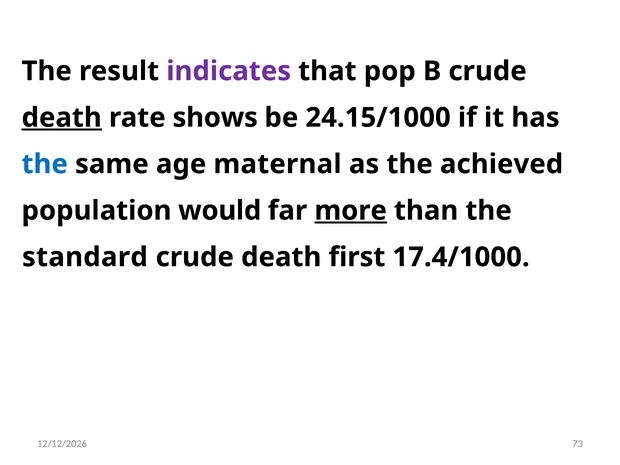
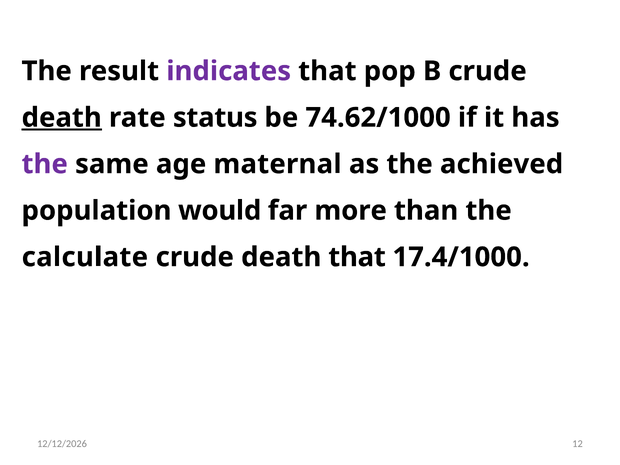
shows: shows -> status (215, 118)
24.15/1000: 24.15/1000 -> 74.62/1000 (378, 118)
the colour: blue -> purple (45, 164)
more underline: present -> none (351, 211)
standard: standard -> calculate (85, 257)
death first: first -> that (357, 257)
73: 73 -> 12 (578, 444)
